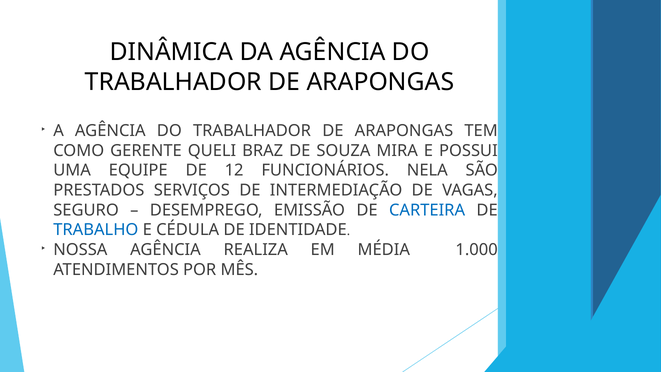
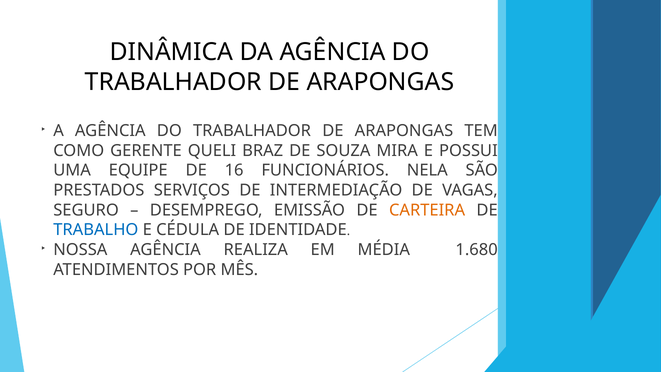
12: 12 -> 16 (234, 170)
CARTEIRA colour: blue -> orange (427, 210)
1.000: 1.000 -> 1.680 (477, 250)
